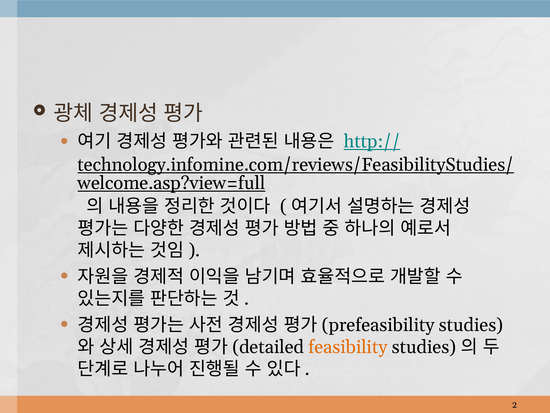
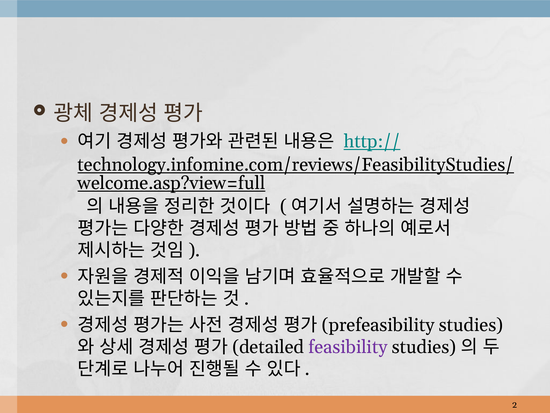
feasibility colour: orange -> purple (348, 347)
